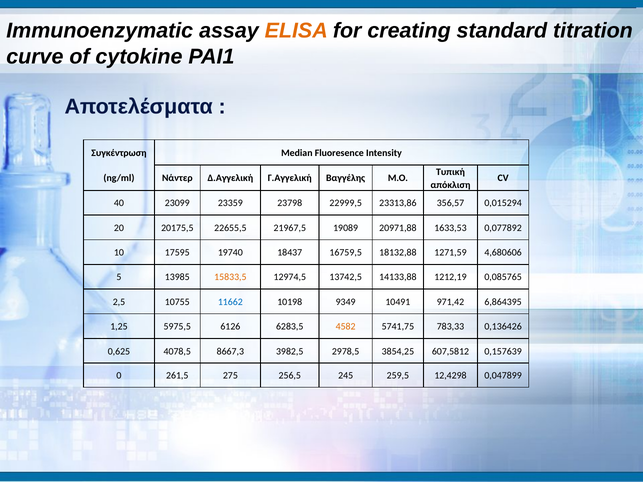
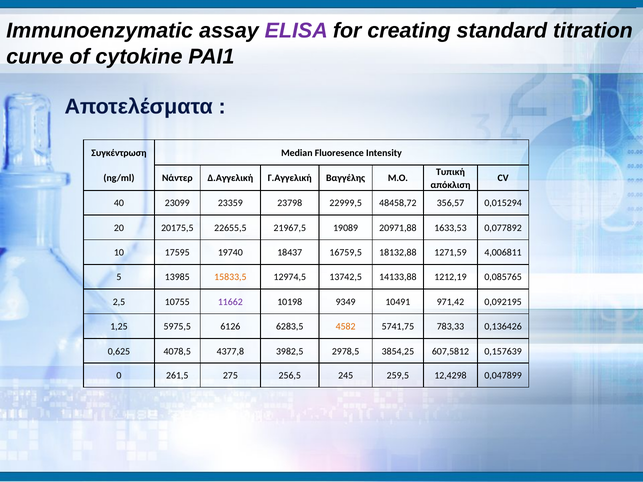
ELISA colour: orange -> purple (296, 31)
23313,86: 23313,86 -> 48458,72 (398, 203)
4,680606: 4,680606 -> 4,006811 (503, 253)
11662 colour: blue -> purple (230, 302)
6,864395: 6,864395 -> 0,092195 (503, 302)
8667,3: 8667,3 -> 4377,8 (230, 351)
